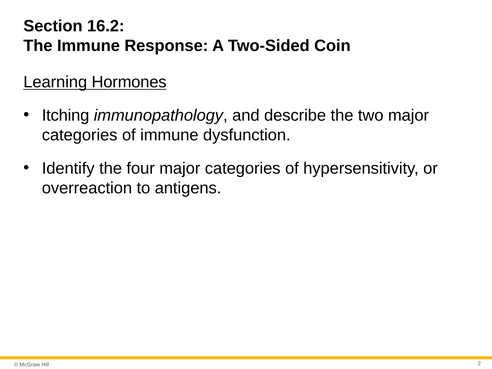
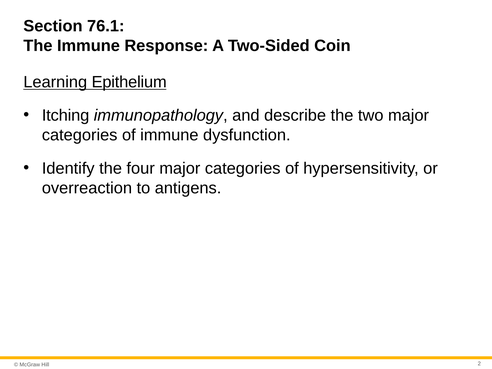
16.2: 16.2 -> 76.1 (106, 26)
Hormones: Hormones -> Epithelium (129, 82)
